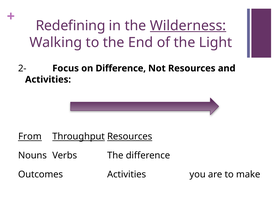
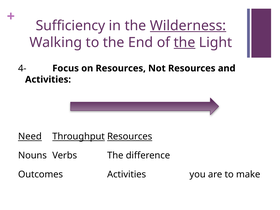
Redefining: Redefining -> Sufficiency (70, 26)
the underline: none -> present (185, 42)
2-: 2- -> 4- (22, 68)
on Difference: Difference -> Resources (121, 68)
From: From -> Need (30, 136)
